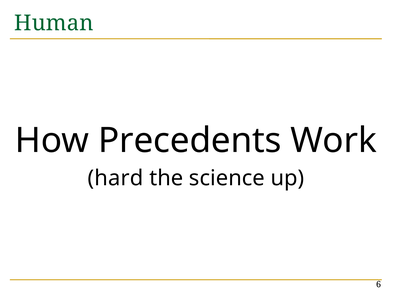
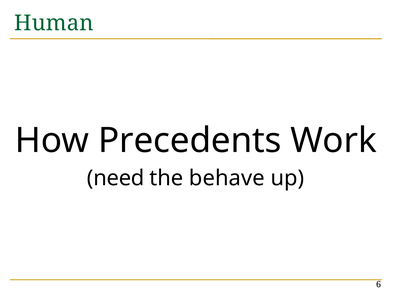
hard: hard -> need (116, 178)
science: science -> behave (227, 178)
